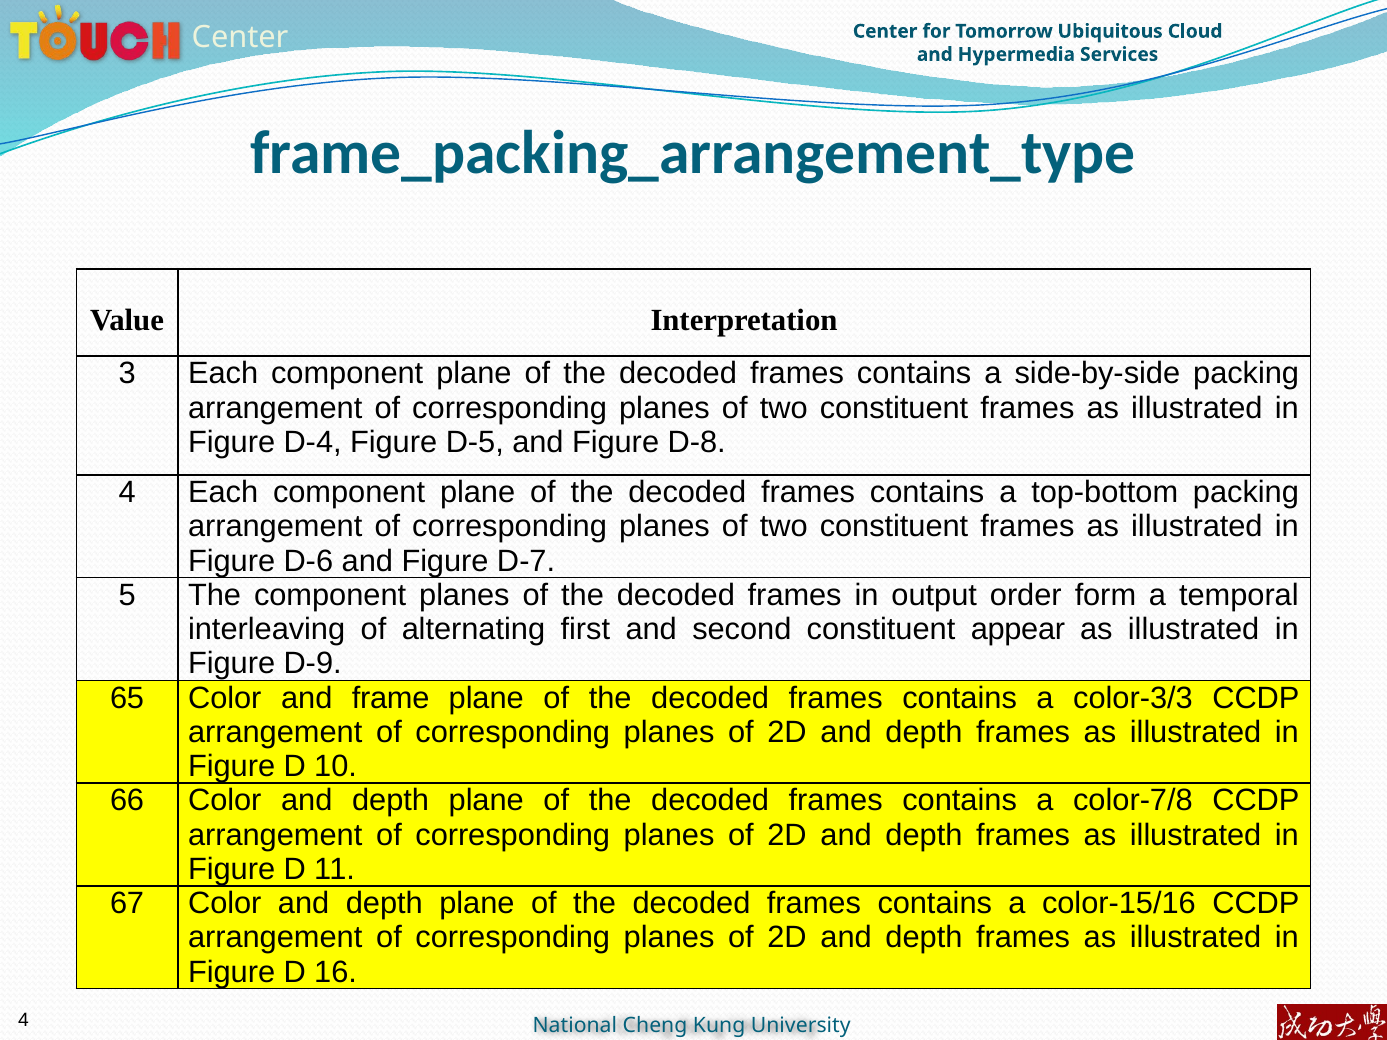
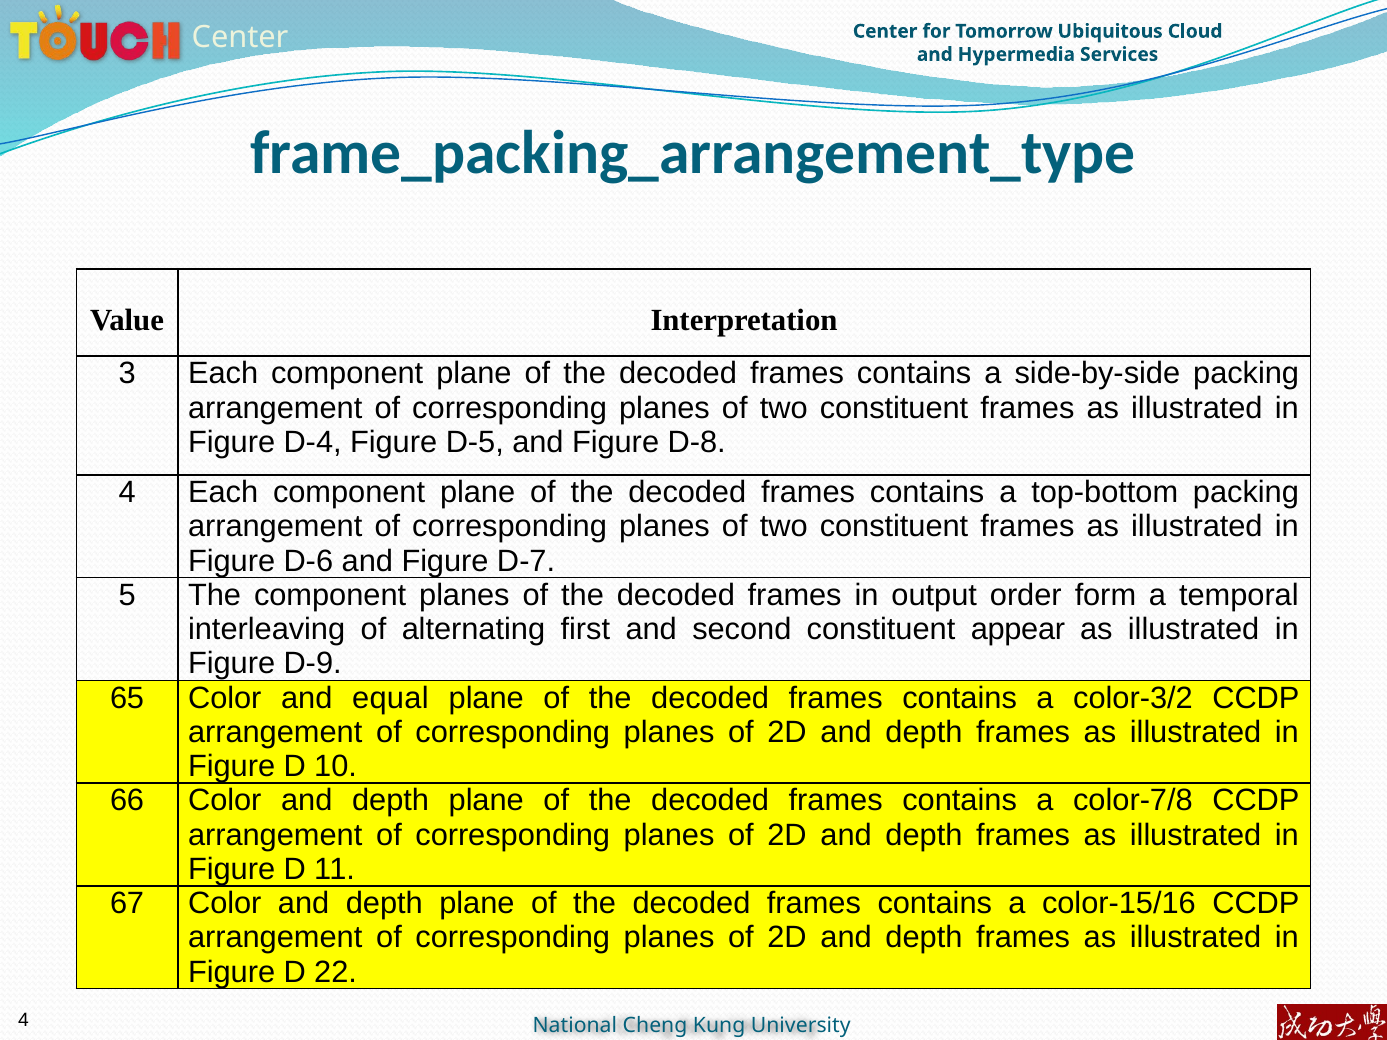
frame: frame -> equal (390, 698)
color-3/3: color-3/3 -> color-3/2 (1133, 698)
16: 16 -> 22 (336, 972)
